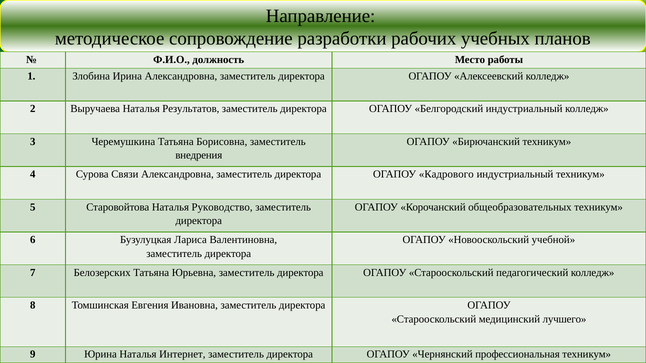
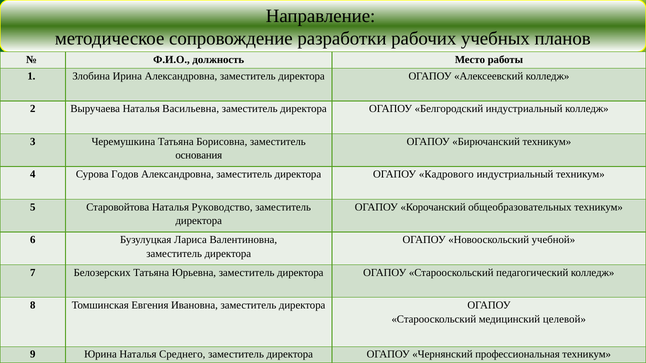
Результатов: Результатов -> Васильевна (191, 109)
внедрения: внедрения -> основания (199, 156)
Связи: Связи -> Годов (125, 175)
лучшего: лучшего -> целевой (564, 319)
Интернет: Интернет -> Среднего (182, 355)
